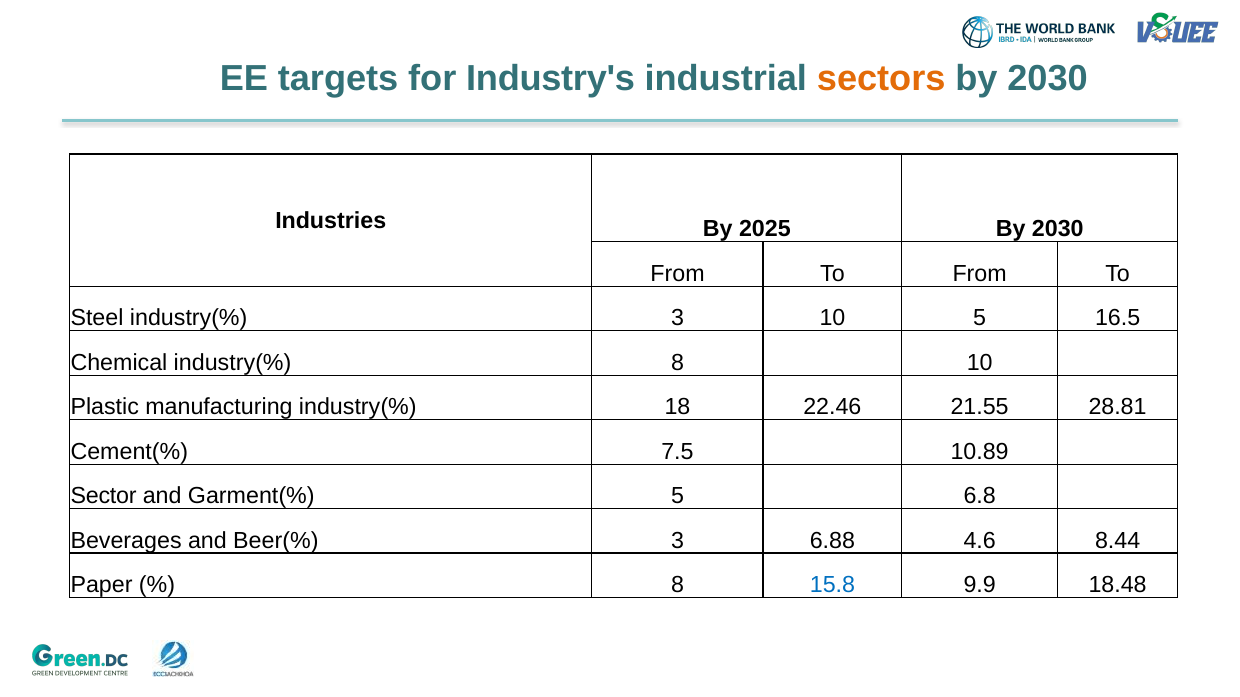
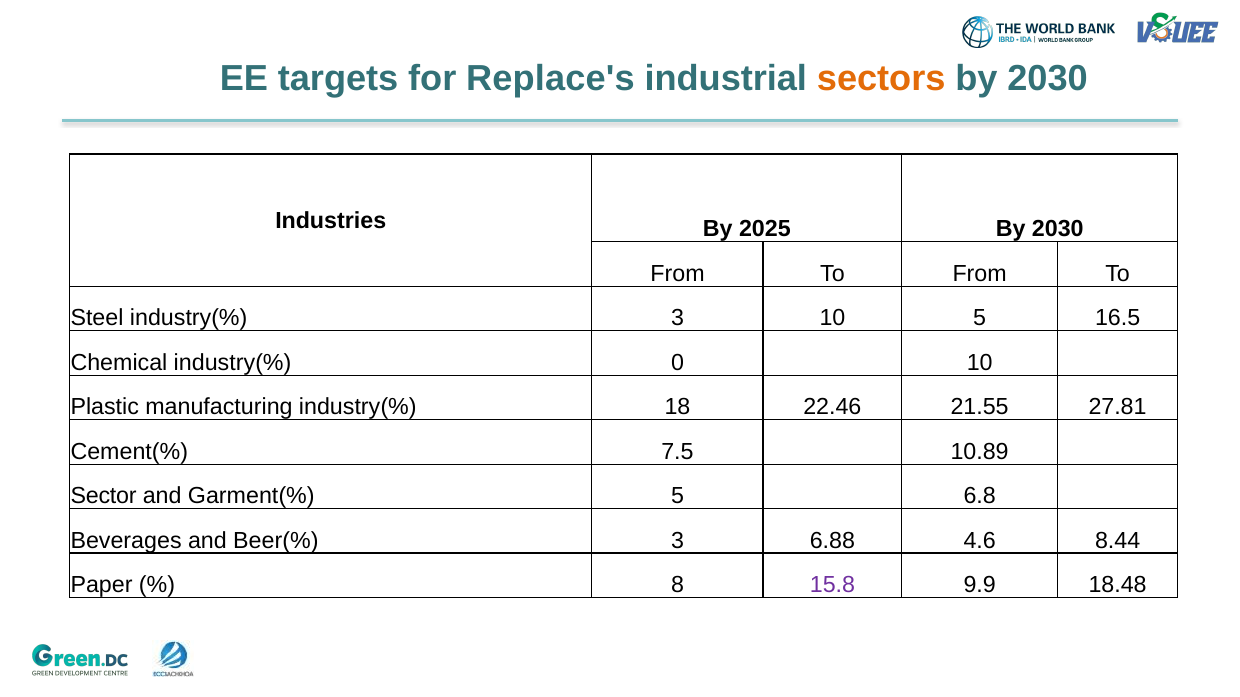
Industry's: Industry's -> Replace's (550, 79)
industry(% 8: 8 -> 0 (678, 363)
28.81: 28.81 -> 27.81 (1118, 407)
15.8 colour: blue -> purple (832, 585)
